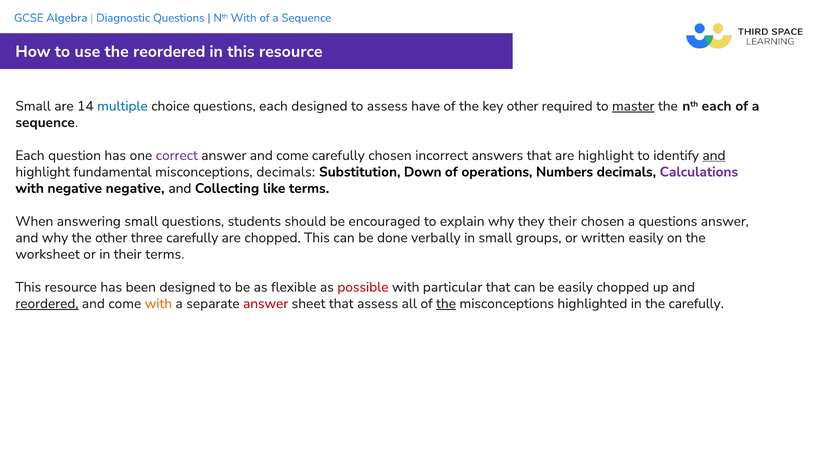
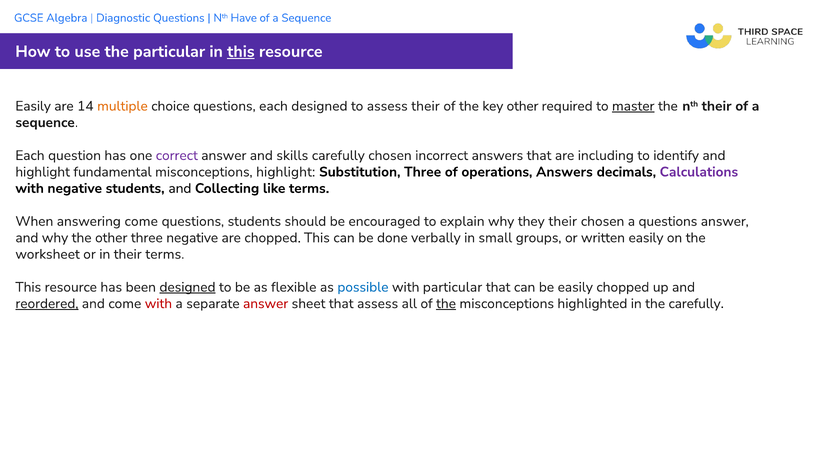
Nth With: With -> Have (244, 18)
the reordered: reordered -> particular (169, 52)
this underline: none -> present (241, 52)
Small: Small -> Easily (33, 106)
multiple colour: blue -> orange (122, 106)
assess have: have -> their (425, 106)
nth each: each -> their (717, 106)
answer and come: come -> skills (292, 155)
are highlight: highlight -> including (606, 155)
and underline: present -> none (714, 155)
misconceptions decimals: decimals -> highlight (286, 172)
Substitution Down: Down -> Three (423, 172)
operations Numbers: Numbers -> Answers (564, 172)
negative negative: negative -> students (135, 188)
answering small: small -> come (141, 221)
three carefully: carefully -> negative (192, 238)
designed underline: none -> present (187, 287)
possible colour: red -> blue (363, 287)
with colour: orange -> red (158, 304)
